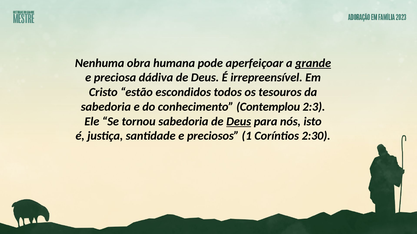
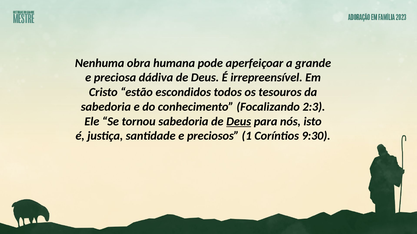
grande underline: present -> none (313, 63)
Contemplou: Contemplou -> Focalizando (268, 107)
2:30: 2:30 -> 9:30 (316, 136)
